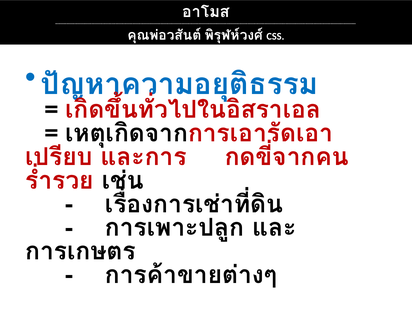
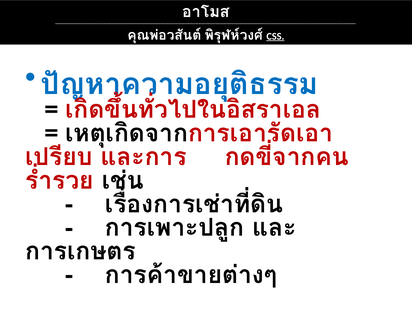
CSS underline: none -> present (275, 36)
